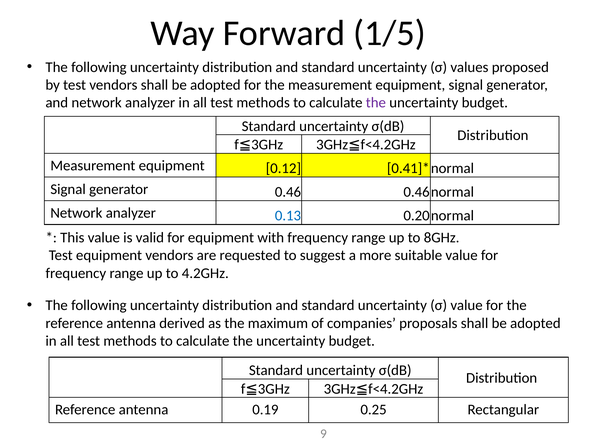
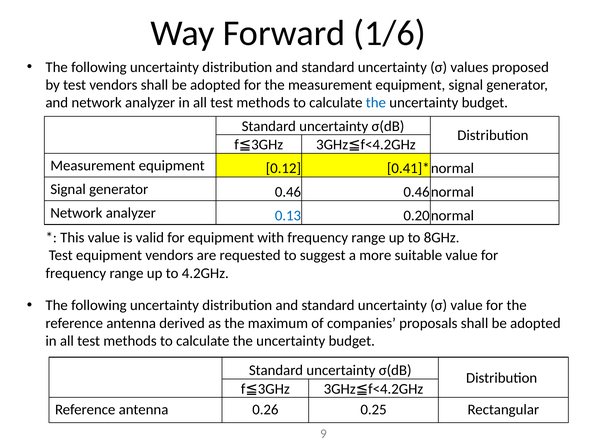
1/5: 1/5 -> 1/6 (390, 33)
the colour: purple -> blue (376, 103)
0.19: 0.19 -> 0.26 (265, 410)
